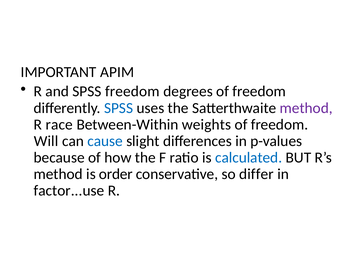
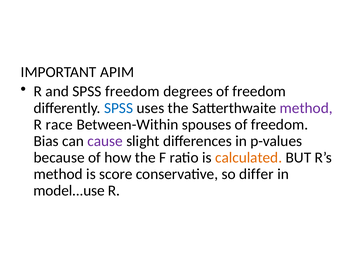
weights: weights -> spouses (207, 125)
Will: Will -> Bias (46, 141)
cause colour: blue -> purple (105, 141)
calculated colour: blue -> orange (249, 158)
order: order -> score (116, 175)
factor...use: factor...use -> model...use (69, 191)
